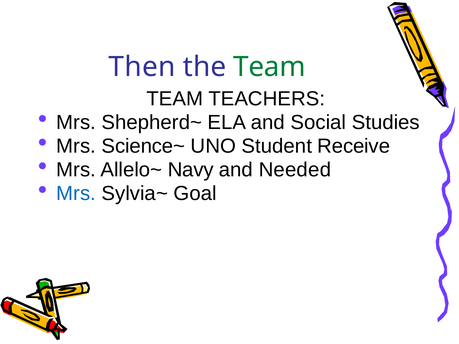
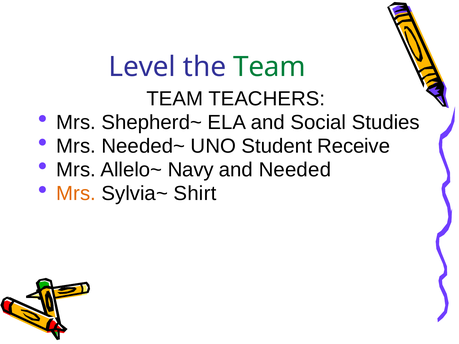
Then: Then -> Level (142, 67)
Science~: Science~ -> Needed~ (143, 146)
Mrs colour: blue -> orange (76, 194)
Goal: Goal -> Shirt (195, 194)
